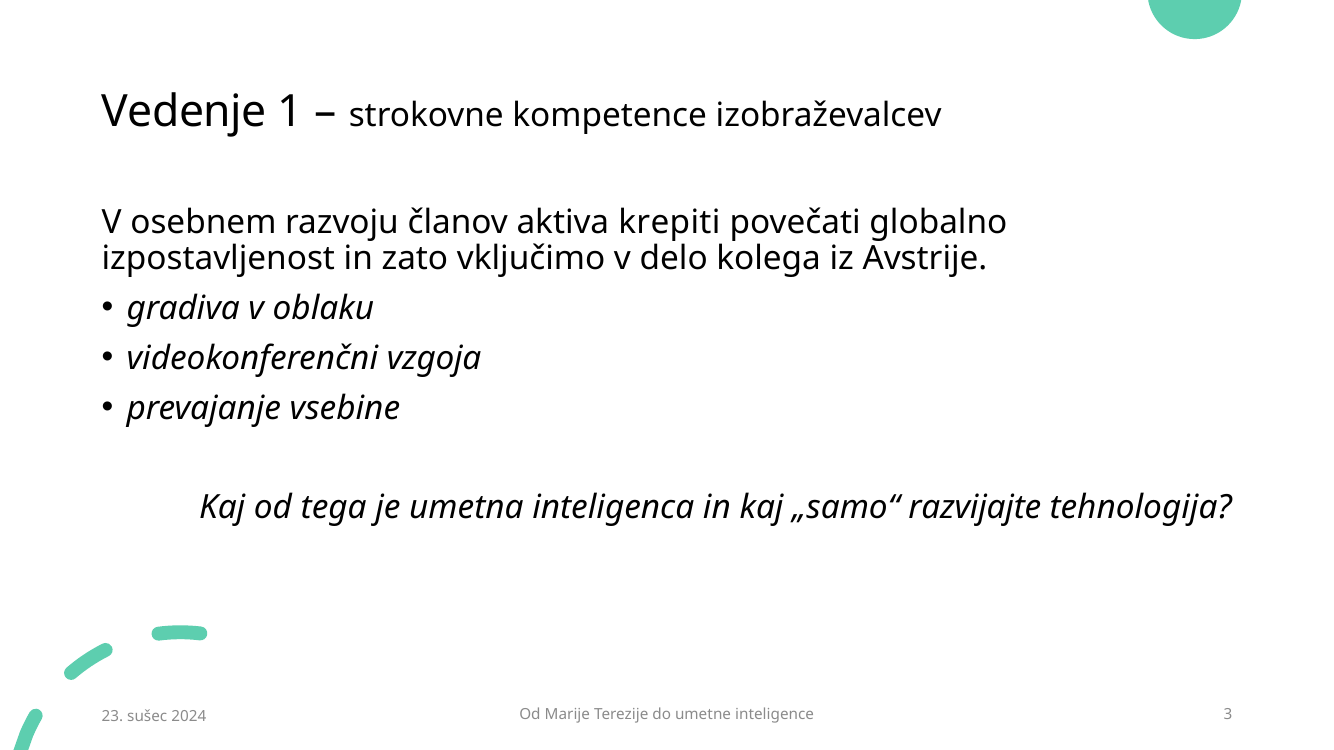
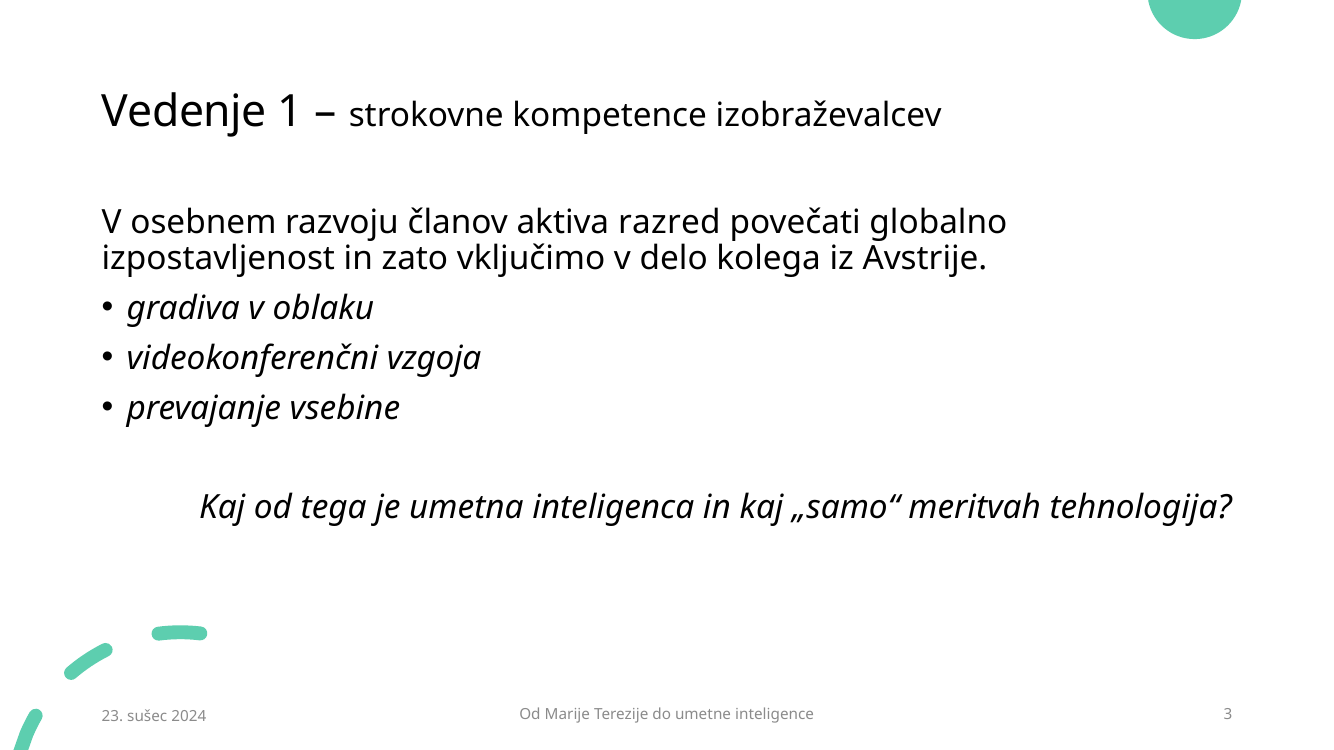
krepiti: krepiti -> razred (669, 223)
razvijajte: razvijajte -> meritvah (975, 508)
